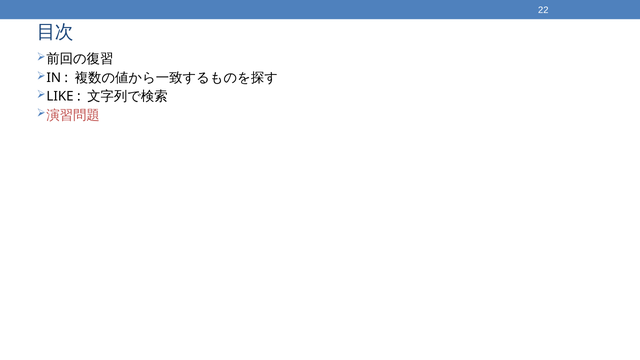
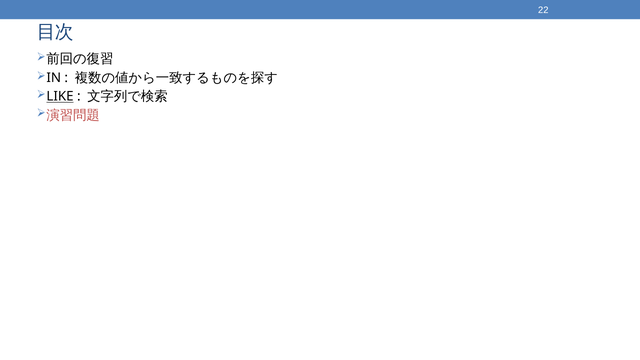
LIKE underline: none -> present (60, 96)
